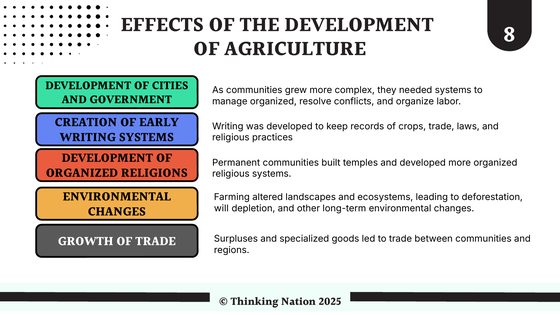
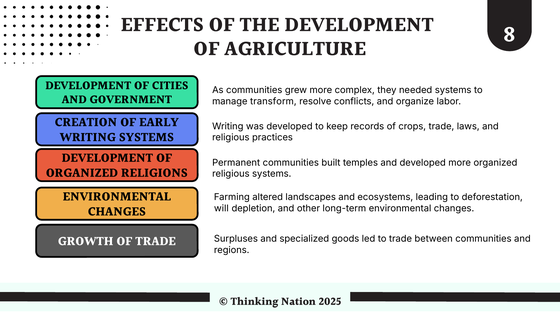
manage organized: organized -> transform (273, 101)
